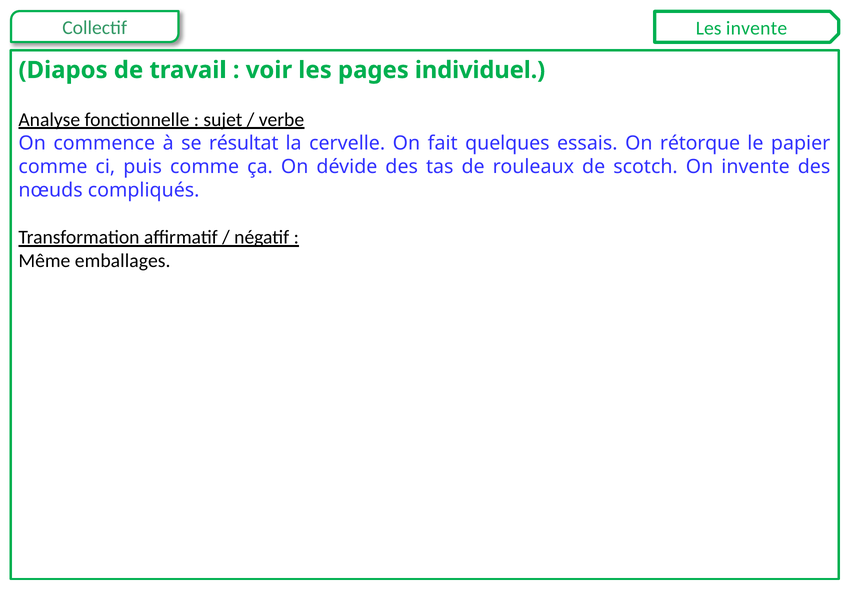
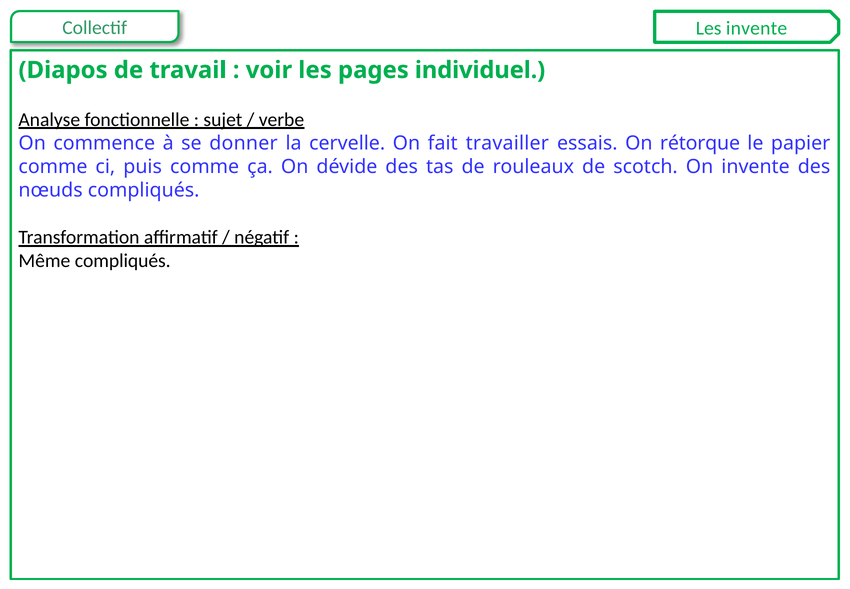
résultat: résultat -> donner (243, 143)
quelques: quelques -> travailler (507, 143)
Même emballages: emballages -> compliqués (123, 261)
